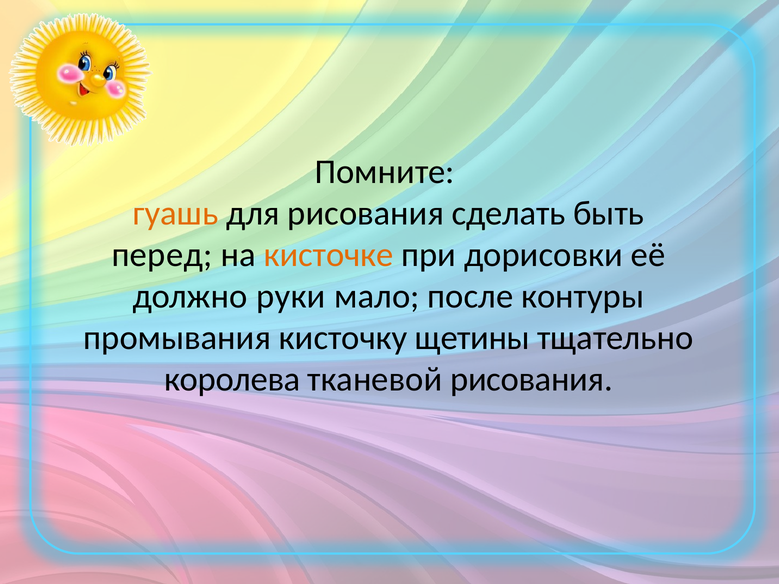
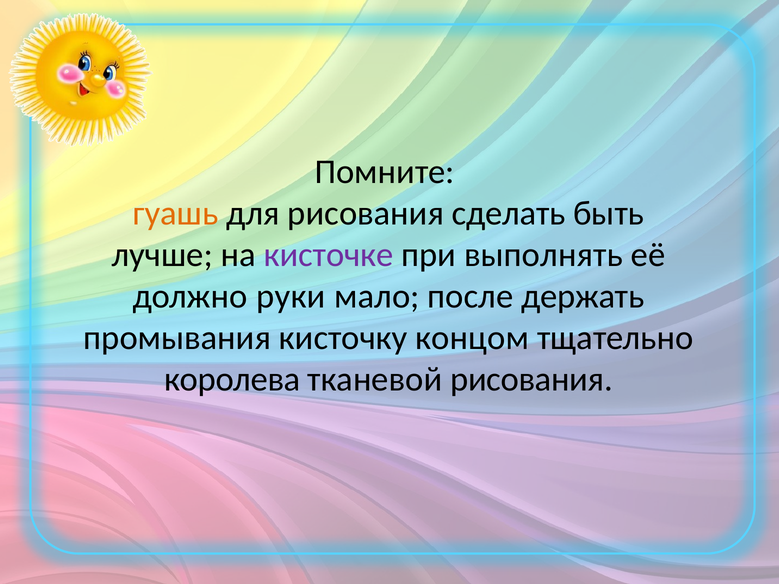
перед: перед -> лучше (162, 255)
кисточке colour: orange -> purple (329, 255)
дорисовки: дорисовки -> выполнять (543, 255)
контуры: контуры -> держать (583, 297)
щетины: щетины -> концом (472, 338)
